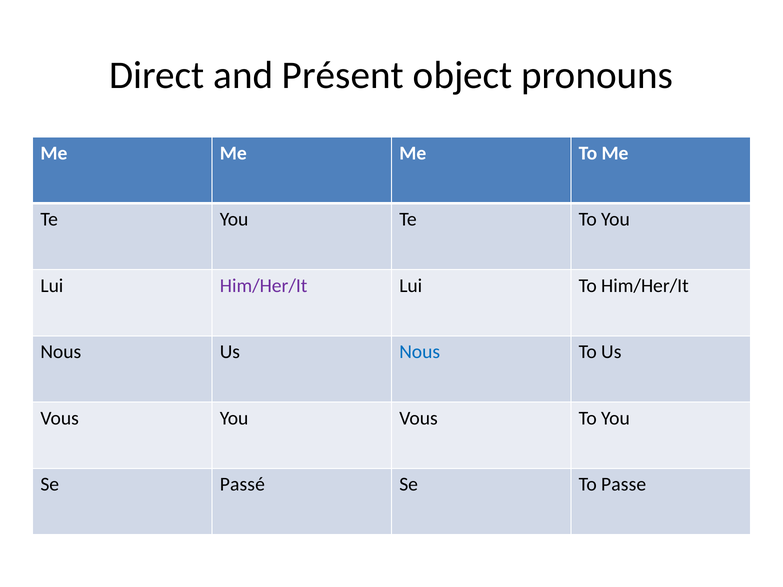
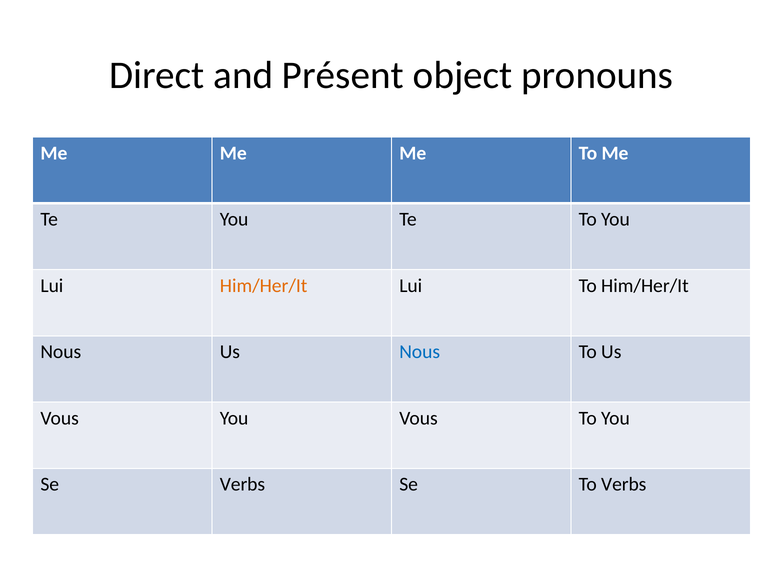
Him/Her/It colour: purple -> orange (264, 286)
Se Passé: Passé -> Verbs (242, 485)
To Passe: Passe -> Verbs (624, 485)
